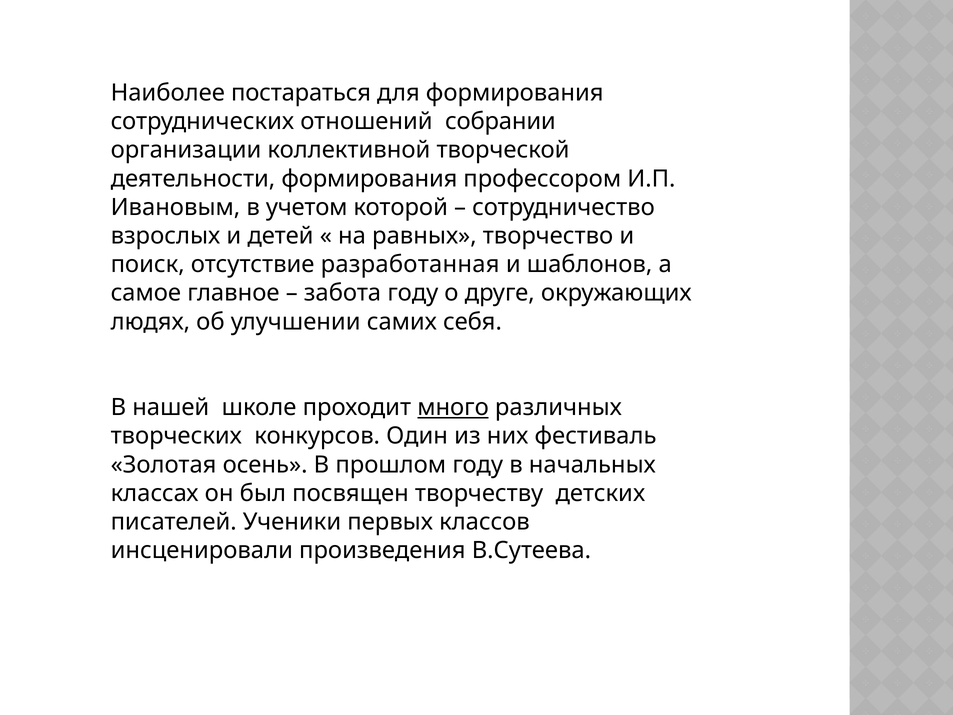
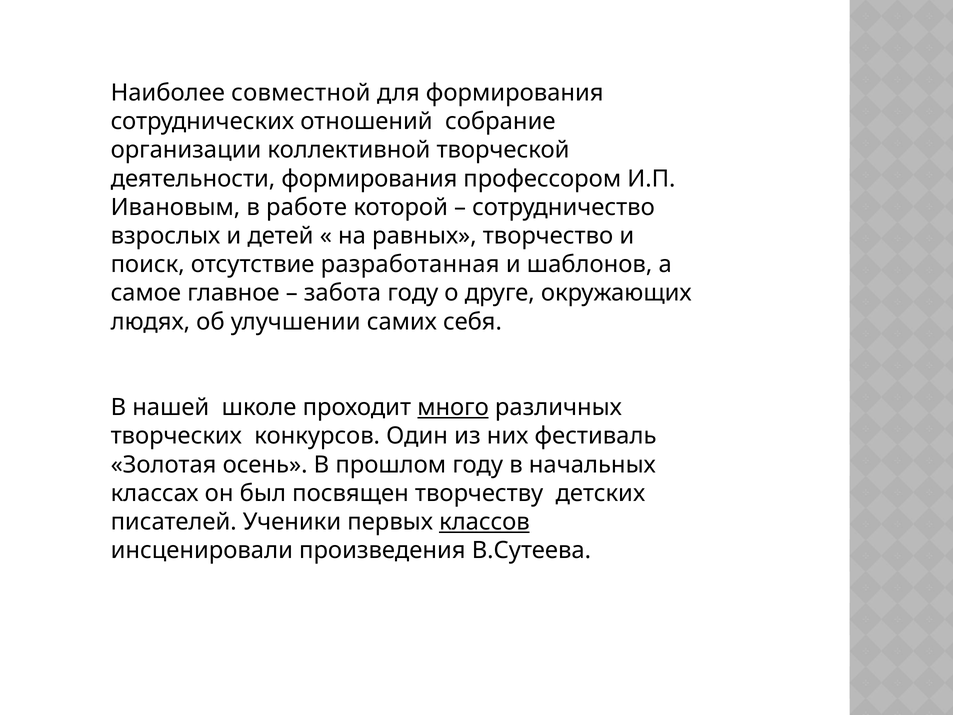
постараться: постараться -> совместной (301, 93)
собрании: собрании -> собрание (500, 121)
учетом: учетом -> работе (307, 207)
классов underline: none -> present (484, 522)
